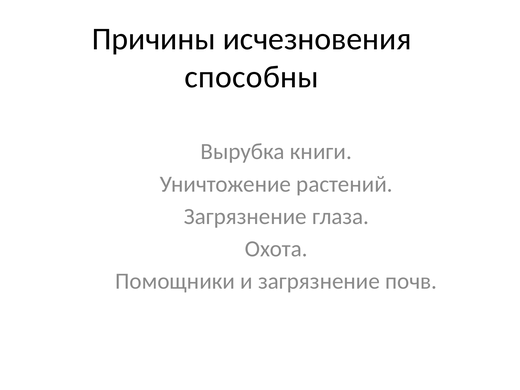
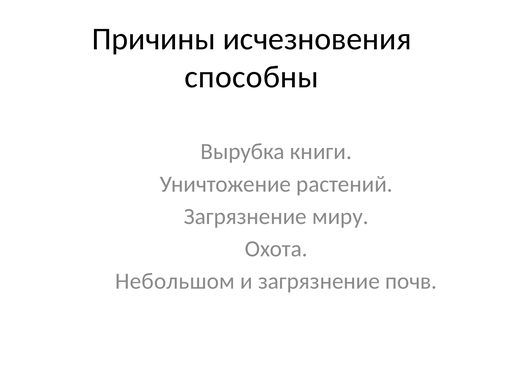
глаза: глаза -> миру (340, 216)
Помощники: Помощники -> Небольшом (175, 281)
